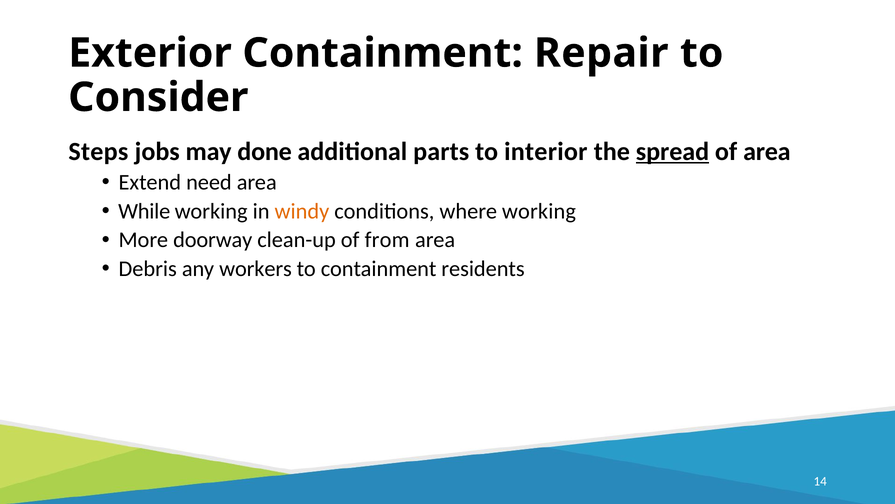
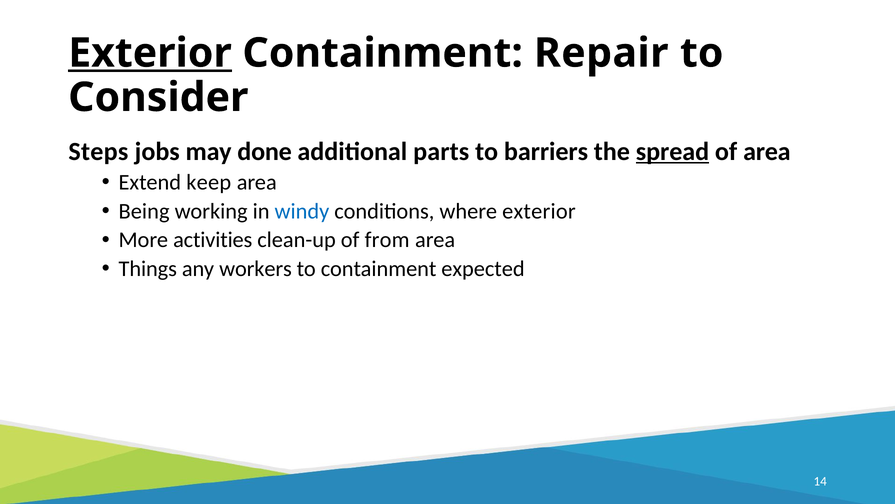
Exterior underline: none -> present (150, 53)
interior: interior -> barriers (546, 151)
need: need -> keep (209, 182)
While: While -> Being (144, 211)
windy colour: orange -> blue (302, 211)
where working: working -> exterior (539, 211)
doorway: doorway -> activities (213, 240)
Debris: Debris -> Things (148, 269)
residents: residents -> expected (483, 269)
